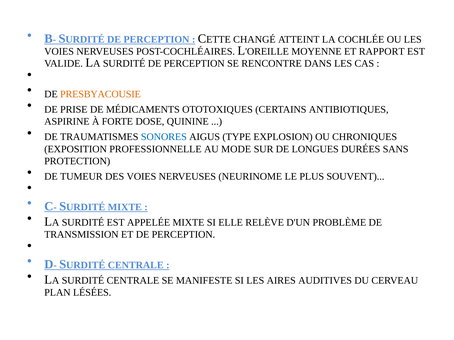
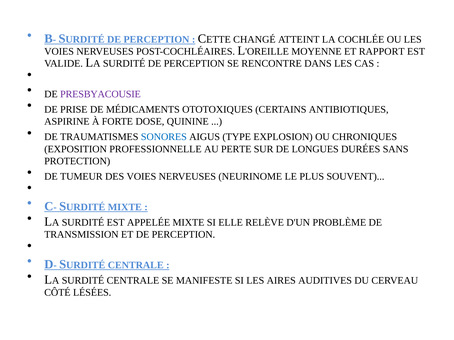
PRESBYACOUSIE colour: orange -> purple (100, 94)
MODE: MODE -> PERTE (236, 149)
PLAN: PLAN -> CÔTÉ (57, 293)
